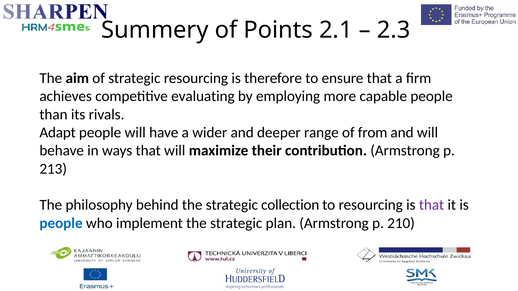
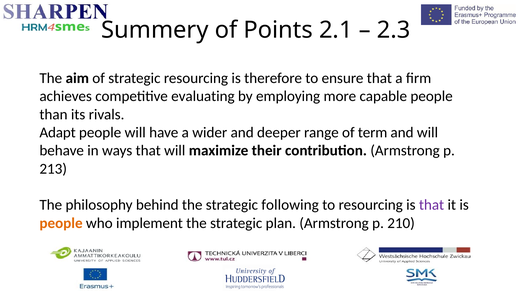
from: from -> term (373, 133)
collection: collection -> following (290, 205)
people colour: blue -> orange (61, 223)
